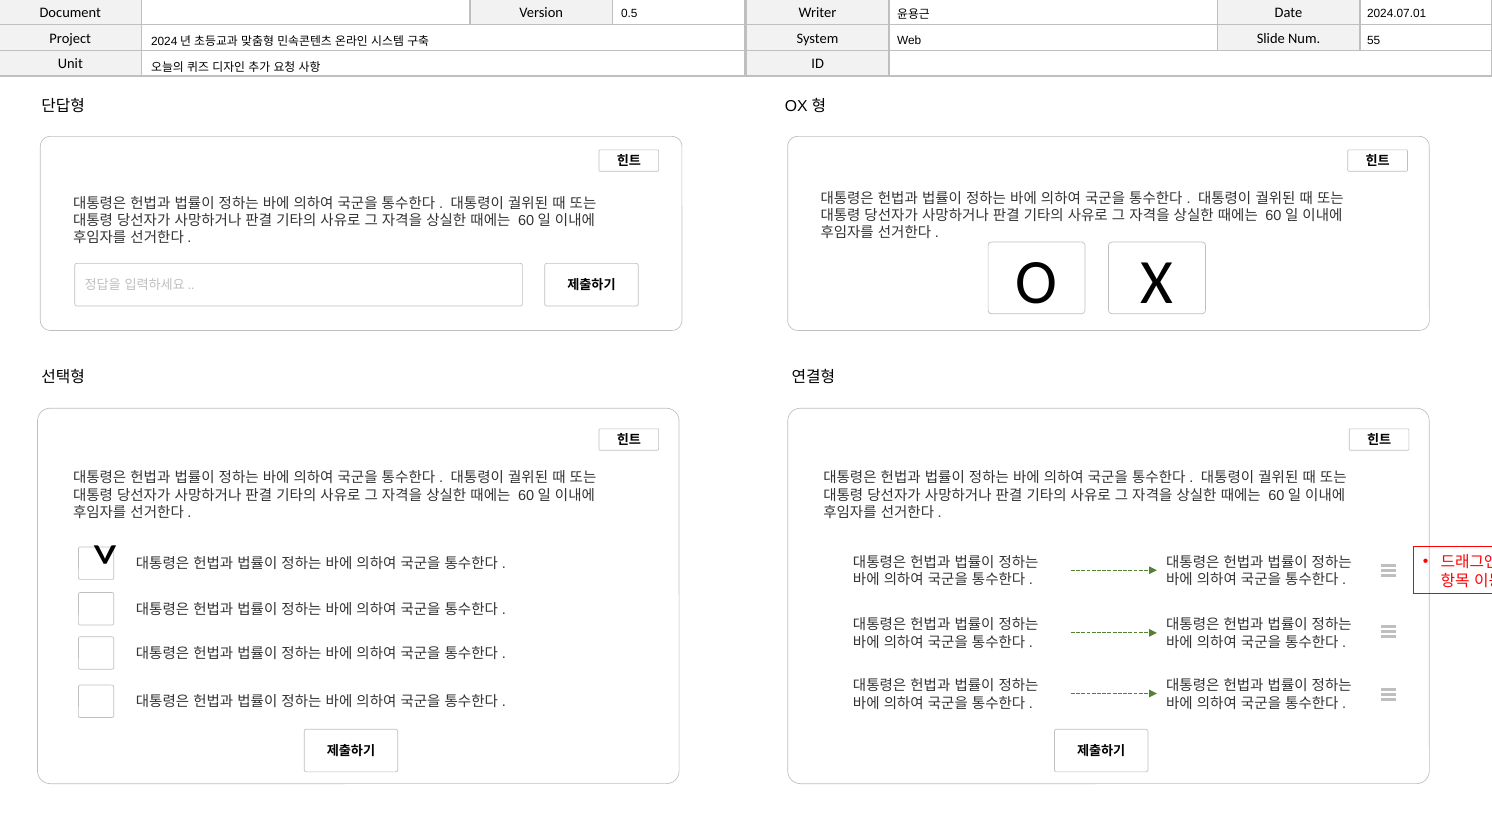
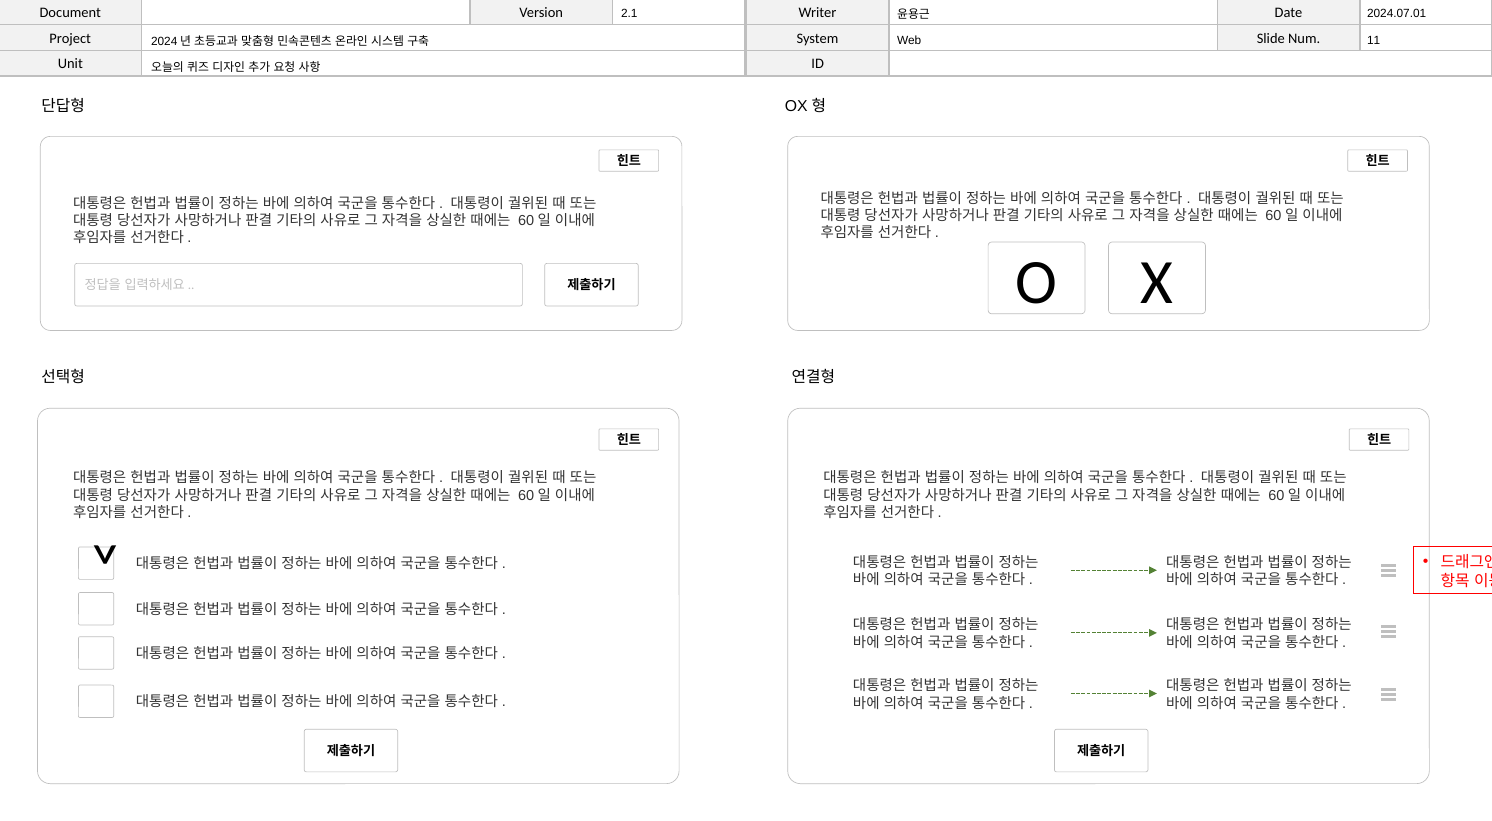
0.5: 0.5 -> 2.1 (629, 14)
55: 55 -> 11 (1374, 40)
